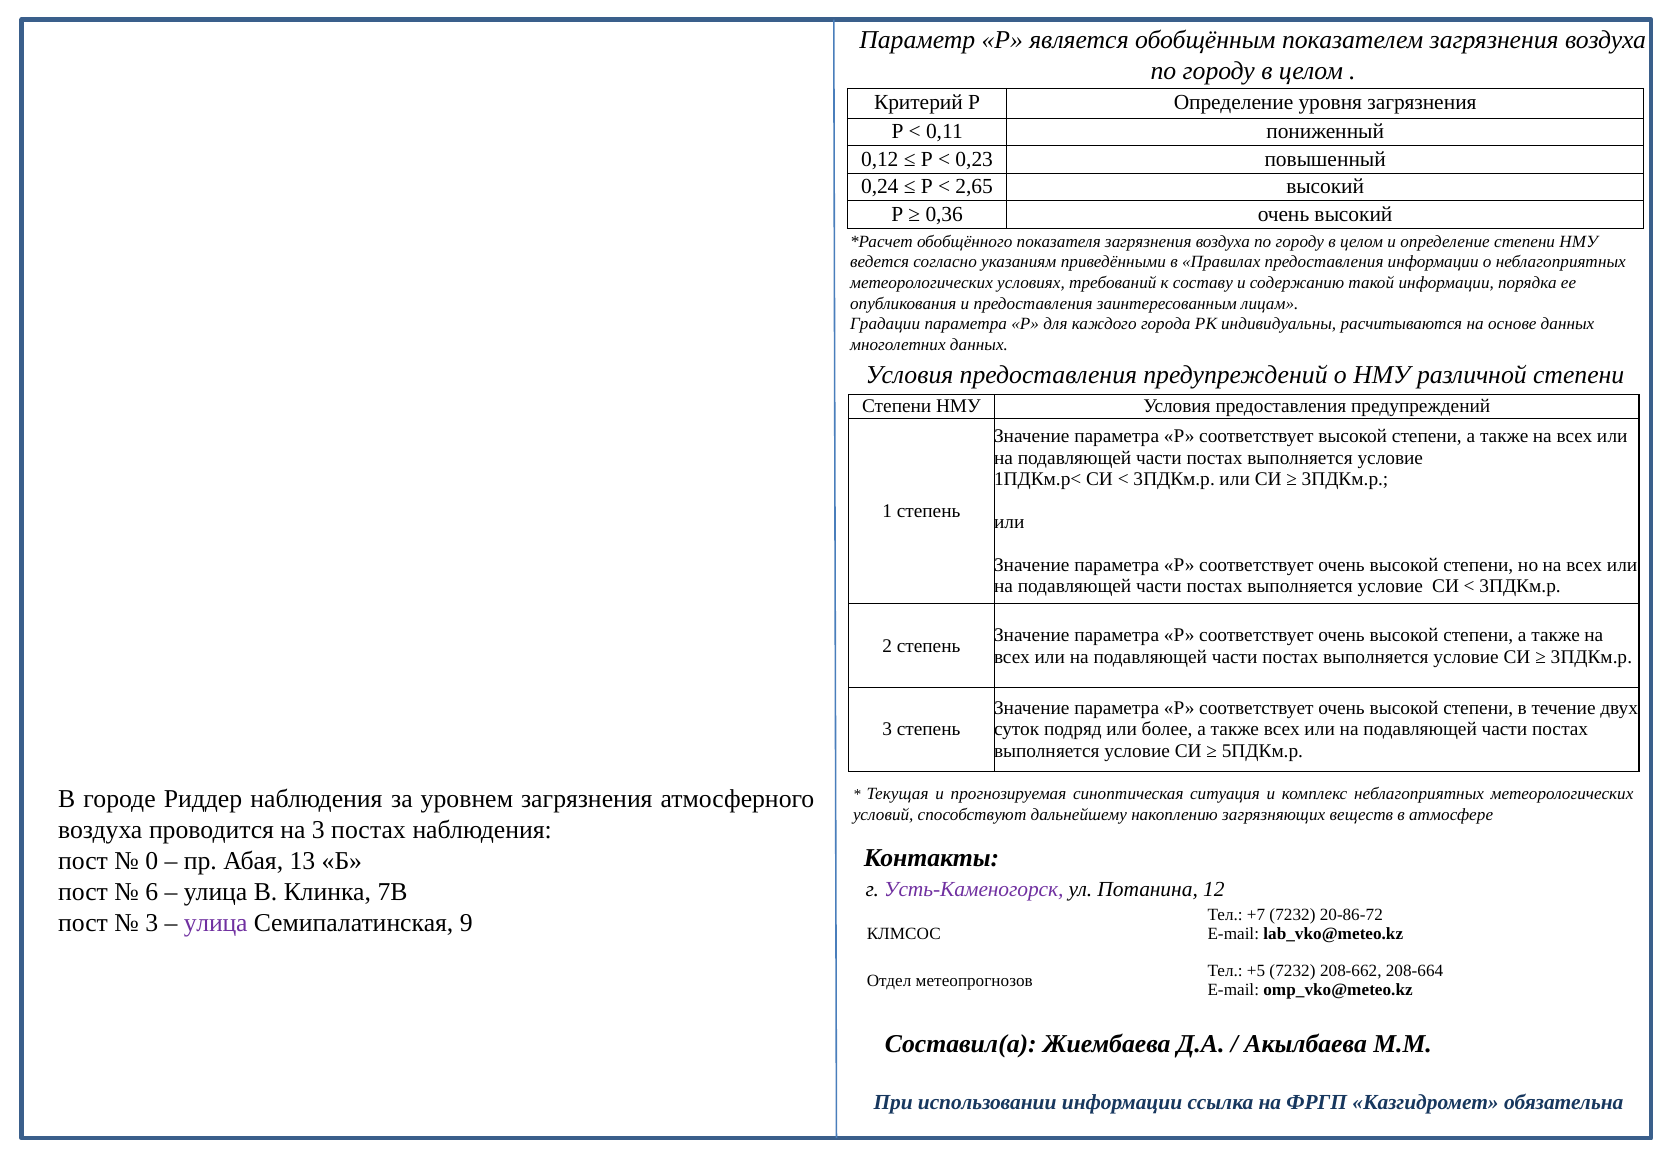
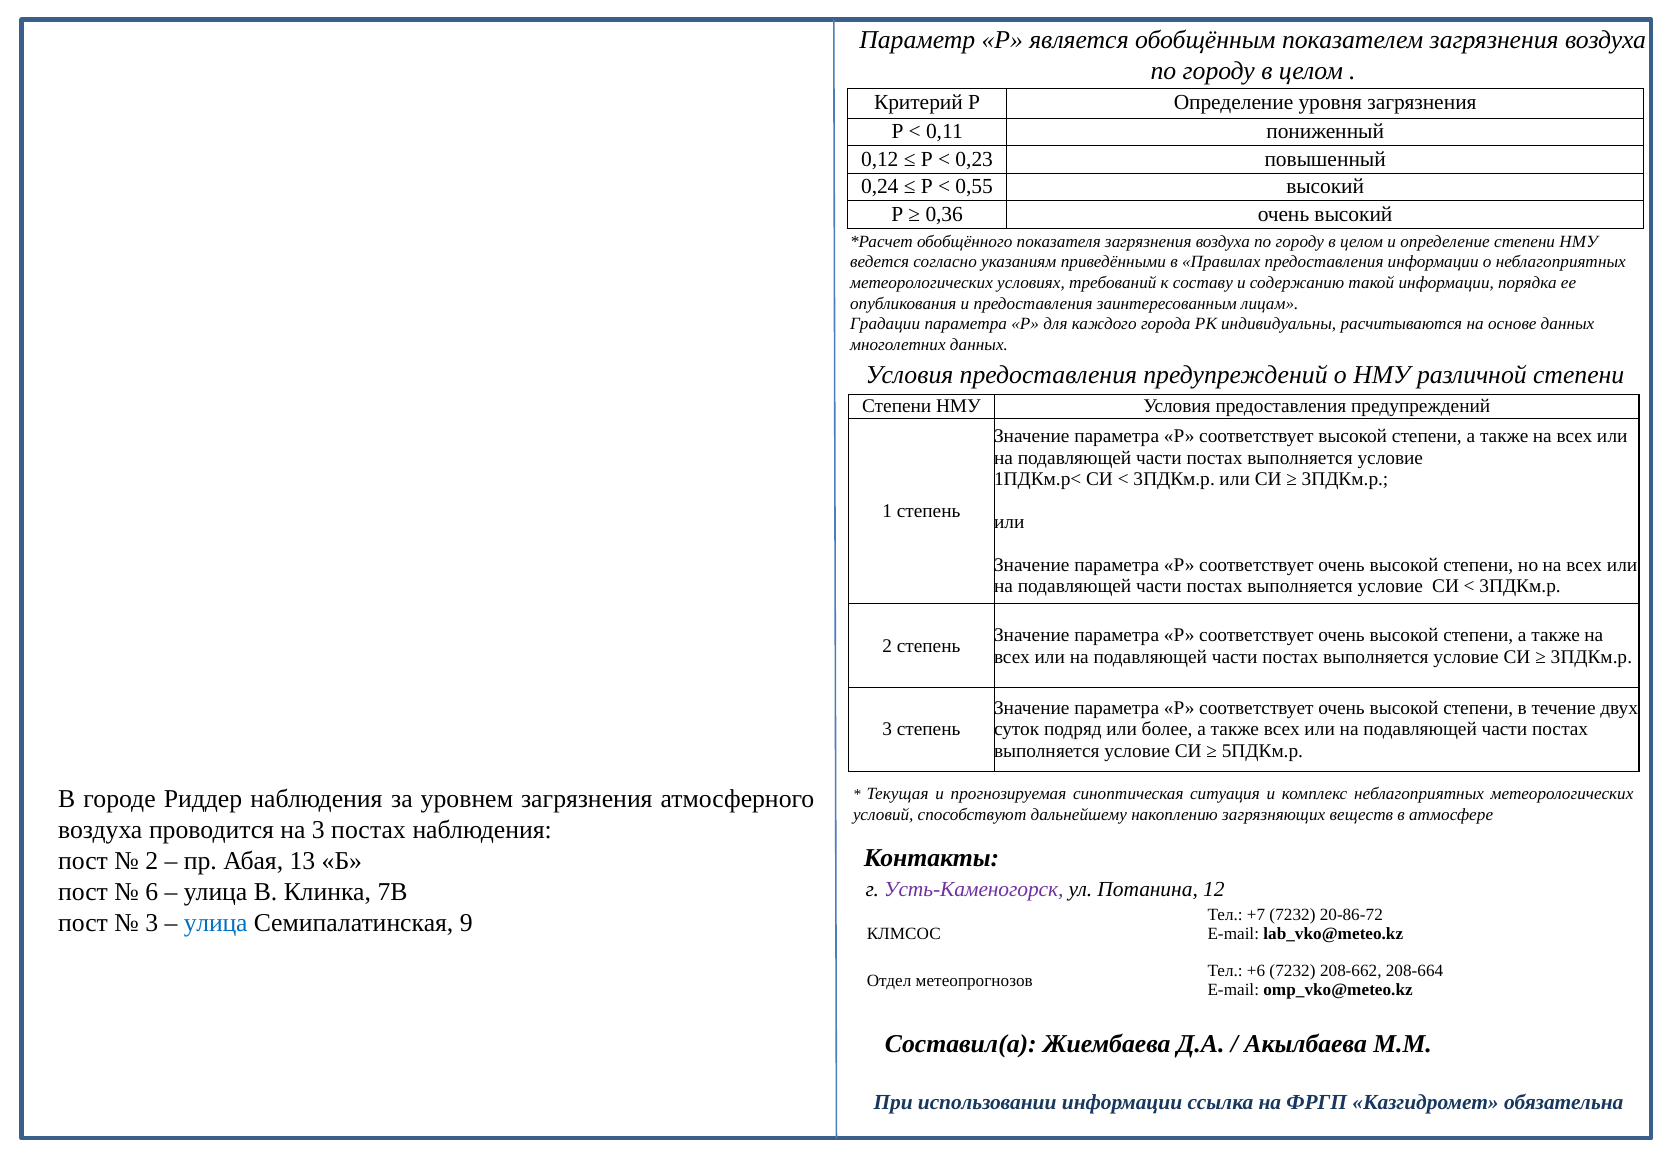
2,65: 2,65 -> 0,55 (974, 187)
0: 0 -> 2 (152, 861)
улица colour: purple -> blue (216, 923)
+5: +5 -> +6 (1256, 971)
